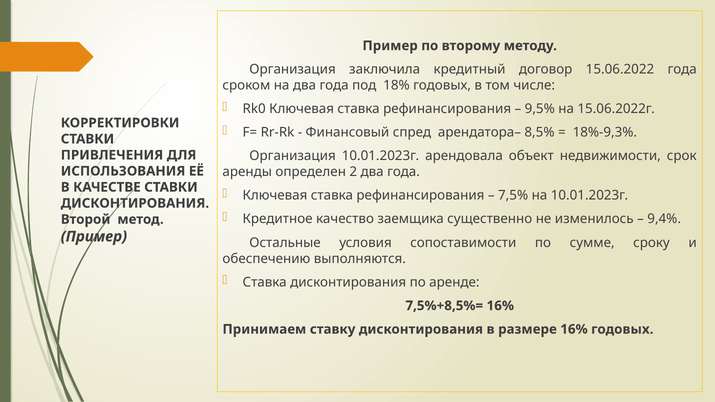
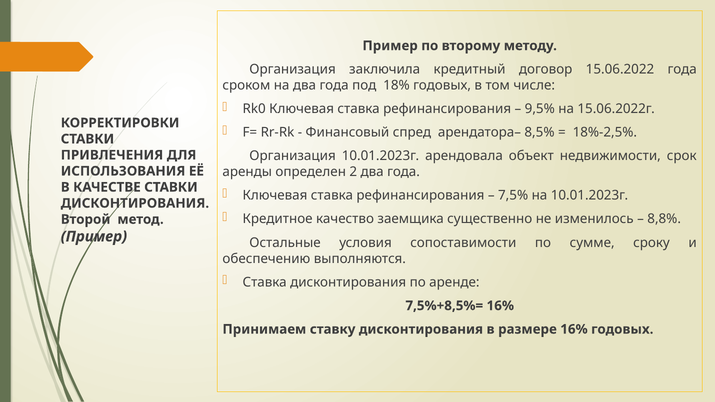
18%-9,3%: 18%-9,3% -> 18%-2,5% (605, 132)
9,4%: 9,4% -> 8,8% (664, 219)
